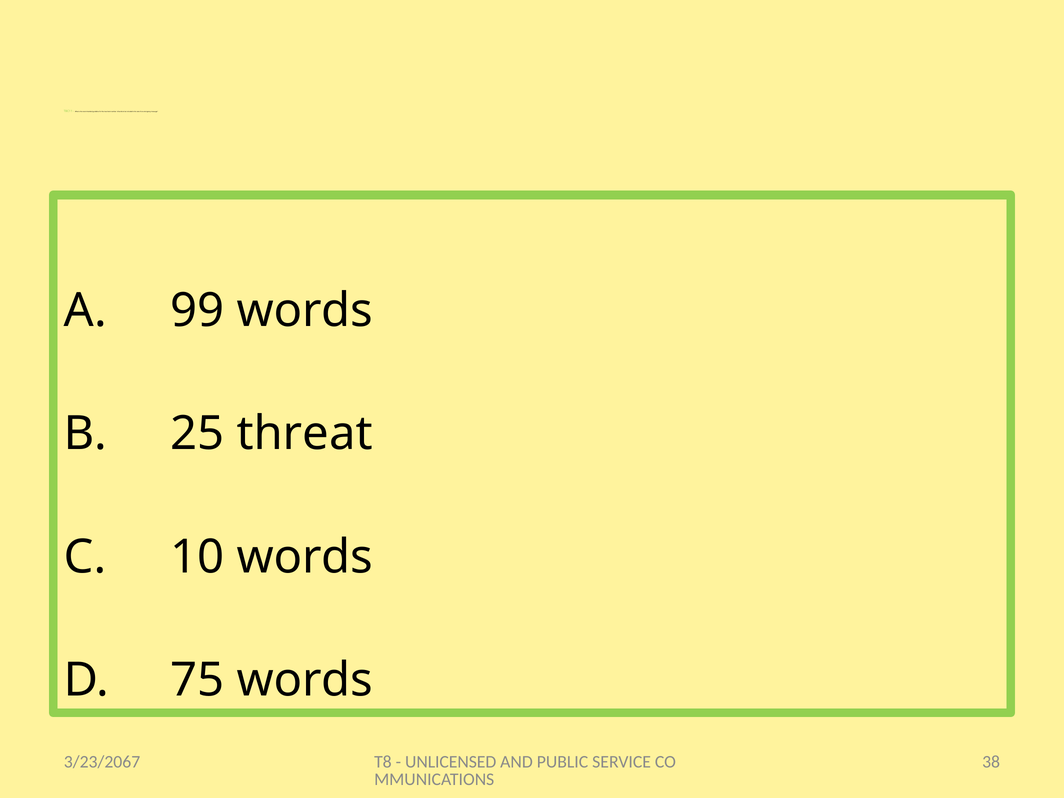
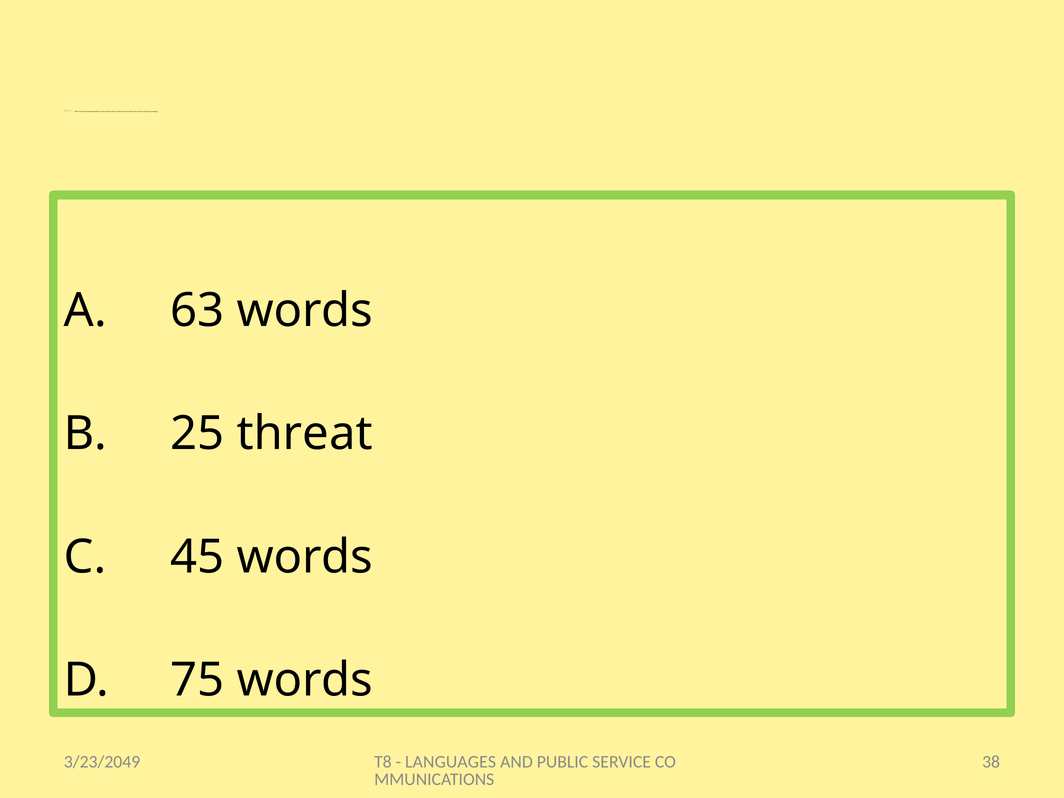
99: 99 -> 63 (197, 311)
10: 10 -> 45 (197, 557)
UNLICENSED: UNLICENSED -> LANGUAGES (451, 762)
3/23/2067: 3/23/2067 -> 3/23/2049 (102, 762)
